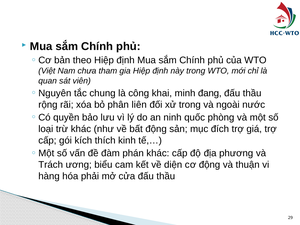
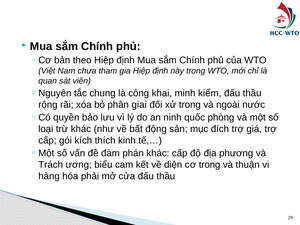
đang: đang -> kiểm (210, 93)
liên: liên -> giai (139, 105)
cơ động: động -> trong (210, 165)
